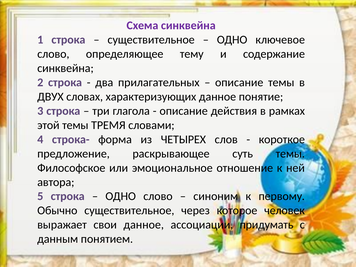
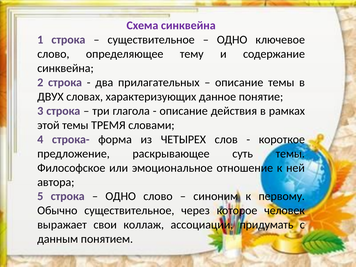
свои данное: данное -> коллаж (144, 225)
